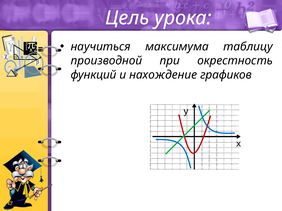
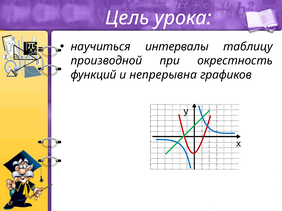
максимума: максимума -> интервалы (177, 47)
нахождение: нахождение -> непрерывна (163, 75)
